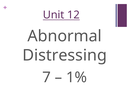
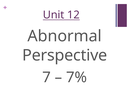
Distressing: Distressing -> Perspective (65, 55)
1%: 1% -> 7% (76, 78)
